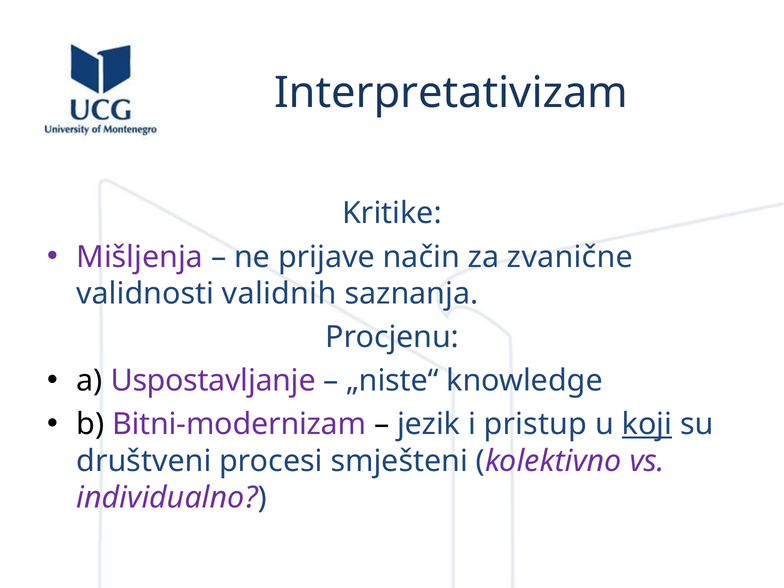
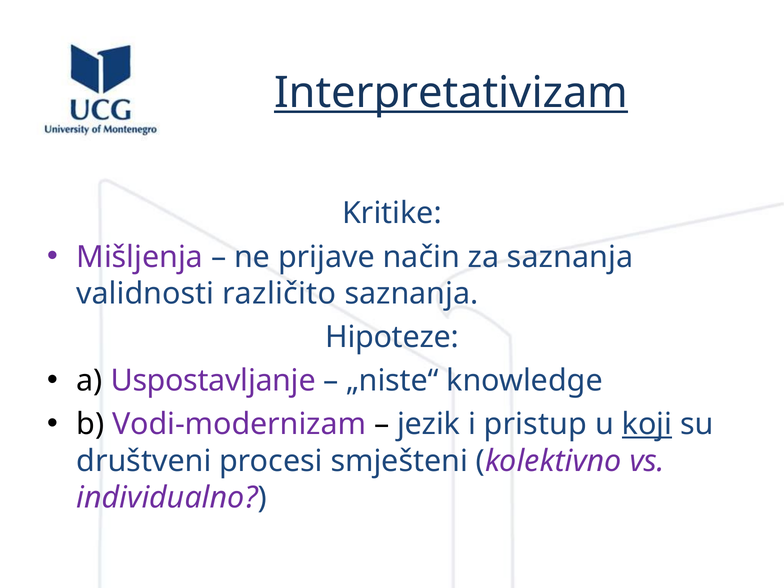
Interpretativizam underline: none -> present (451, 93)
za zvanične: zvanične -> saznanja (570, 257)
validnih: validnih -> različito (279, 294)
Procjenu: Procjenu -> Hipoteze (392, 337)
Bitni-modernizam: Bitni-modernizam -> Vodi-modernizam (239, 424)
